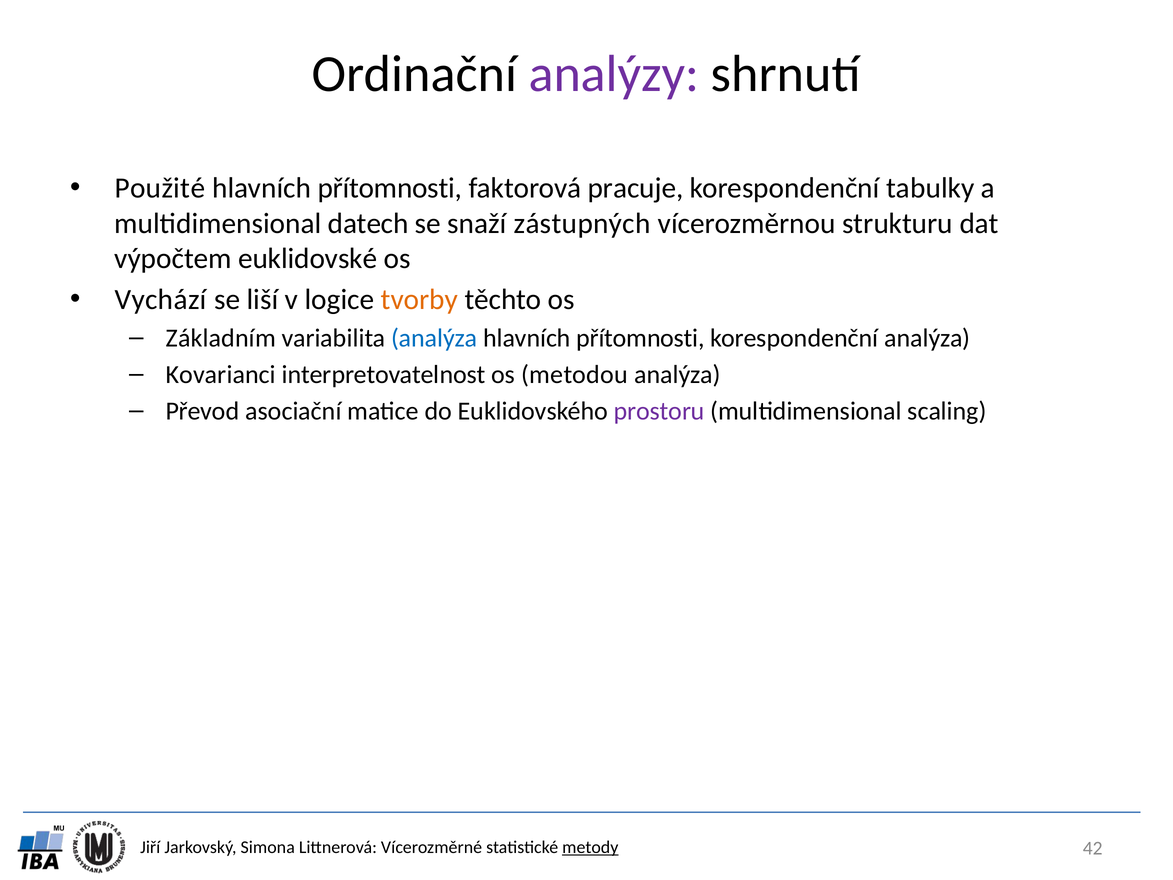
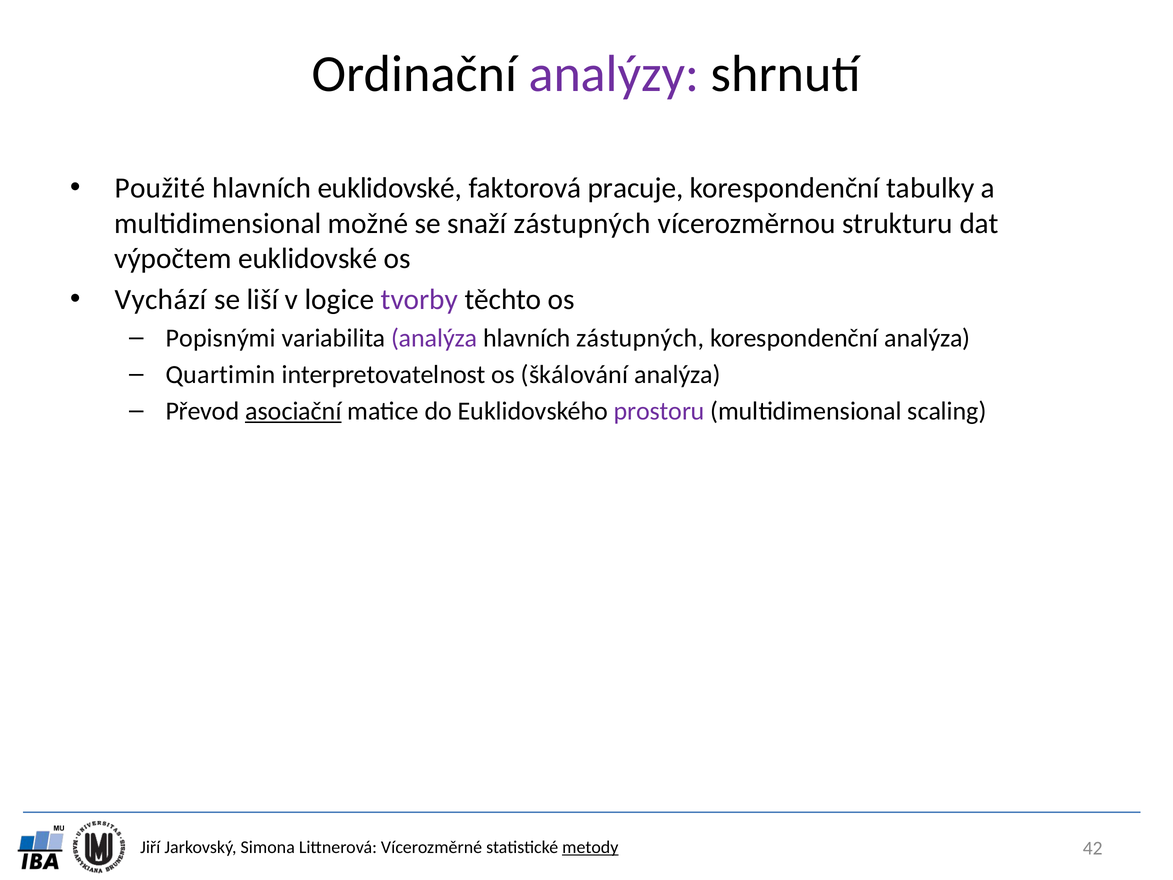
přítomnosti: přítomnosti -> euklidovské (390, 188)
datech: datech -> možné (368, 223)
tvorby colour: orange -> purple (419, 300)
Základním: Základním -> Popisnými (221, 338)
analýza colour: blue -> purple (434, 338)
přítomnosti: přítomnosti -> zástupných (640, 338)
Kovarianci: Kovarianci -> Quartimin (221, 374)
metodou: metodou -> škálování (575, 374)
asociační underline: none -> present (293, 411)
